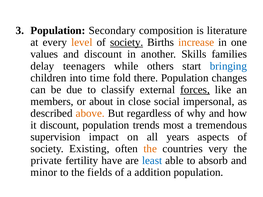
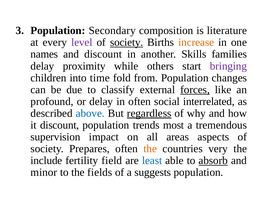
level colour: orange -> purple (82, 42)
values: values -> names (44, 54)
teenagers: teenagers -> proximity (84, 66)
bringing colour: blue -> purple (228, 66)
there: there -> from (146, 78)
members: members -> profound (52, 102)
or about: about -> delay (101, 102)
in close: close -> often (140, 102)
impersonal: impersonal -> interrelated (209, 102)
above colour: orange -> blue (90, 113)
regardless underline: none -> present (149, 113)
years: years -> areas (178, 137)
Existing: Existing -> Prepares (89, 149)
private: private -> include (46, 161)
have: have -> field (112, 161)
absorb underline: none -> present (213, 161)
addition: addition -> suggests (153, 173)
